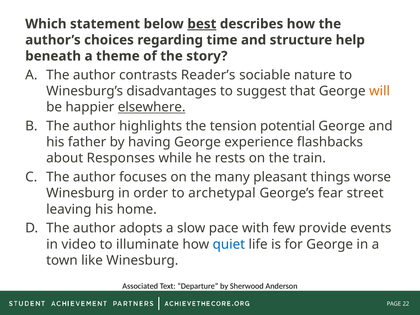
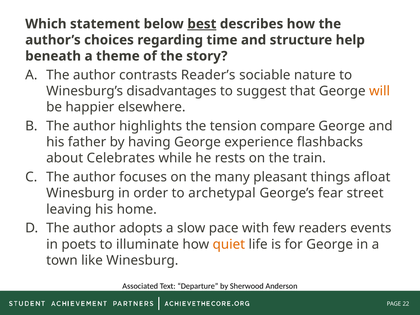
elsewhere underline: present -> none (152, 107)
potential: potential -> compare (288, 126)
Responses: Responses -> Celebrates (121, 158)
worse: worse -> afloat (372, 177)
provide: provide -> readers (323, 228)
video: video -> poets (79, 244)
quiet colour: blue -> orange (229, 244)
